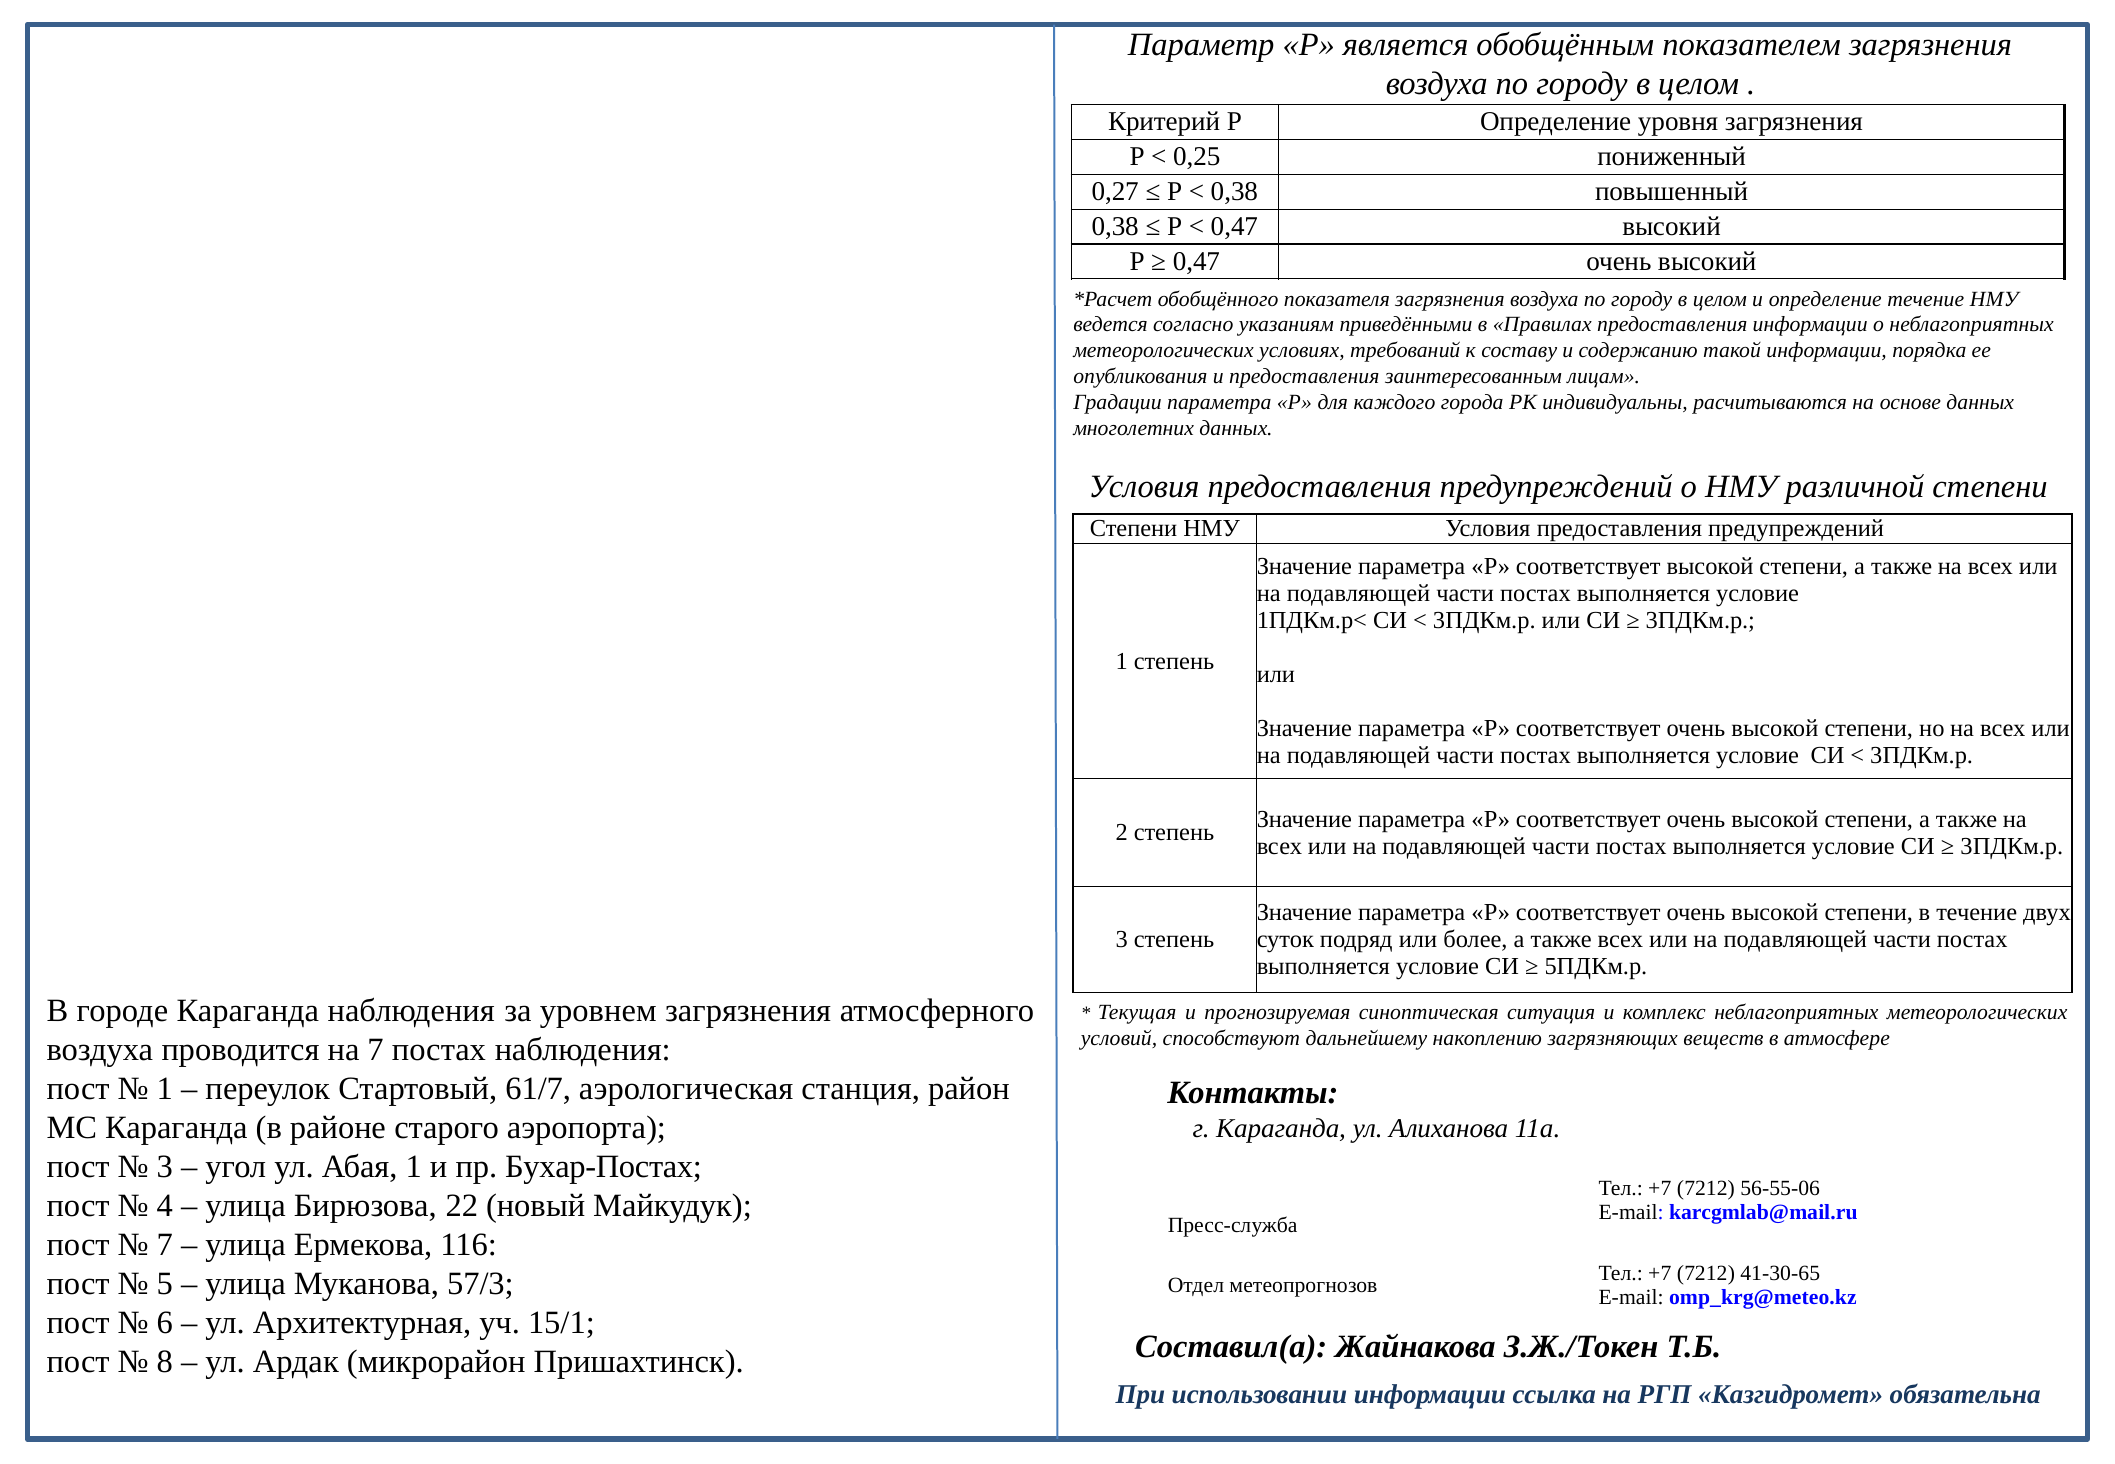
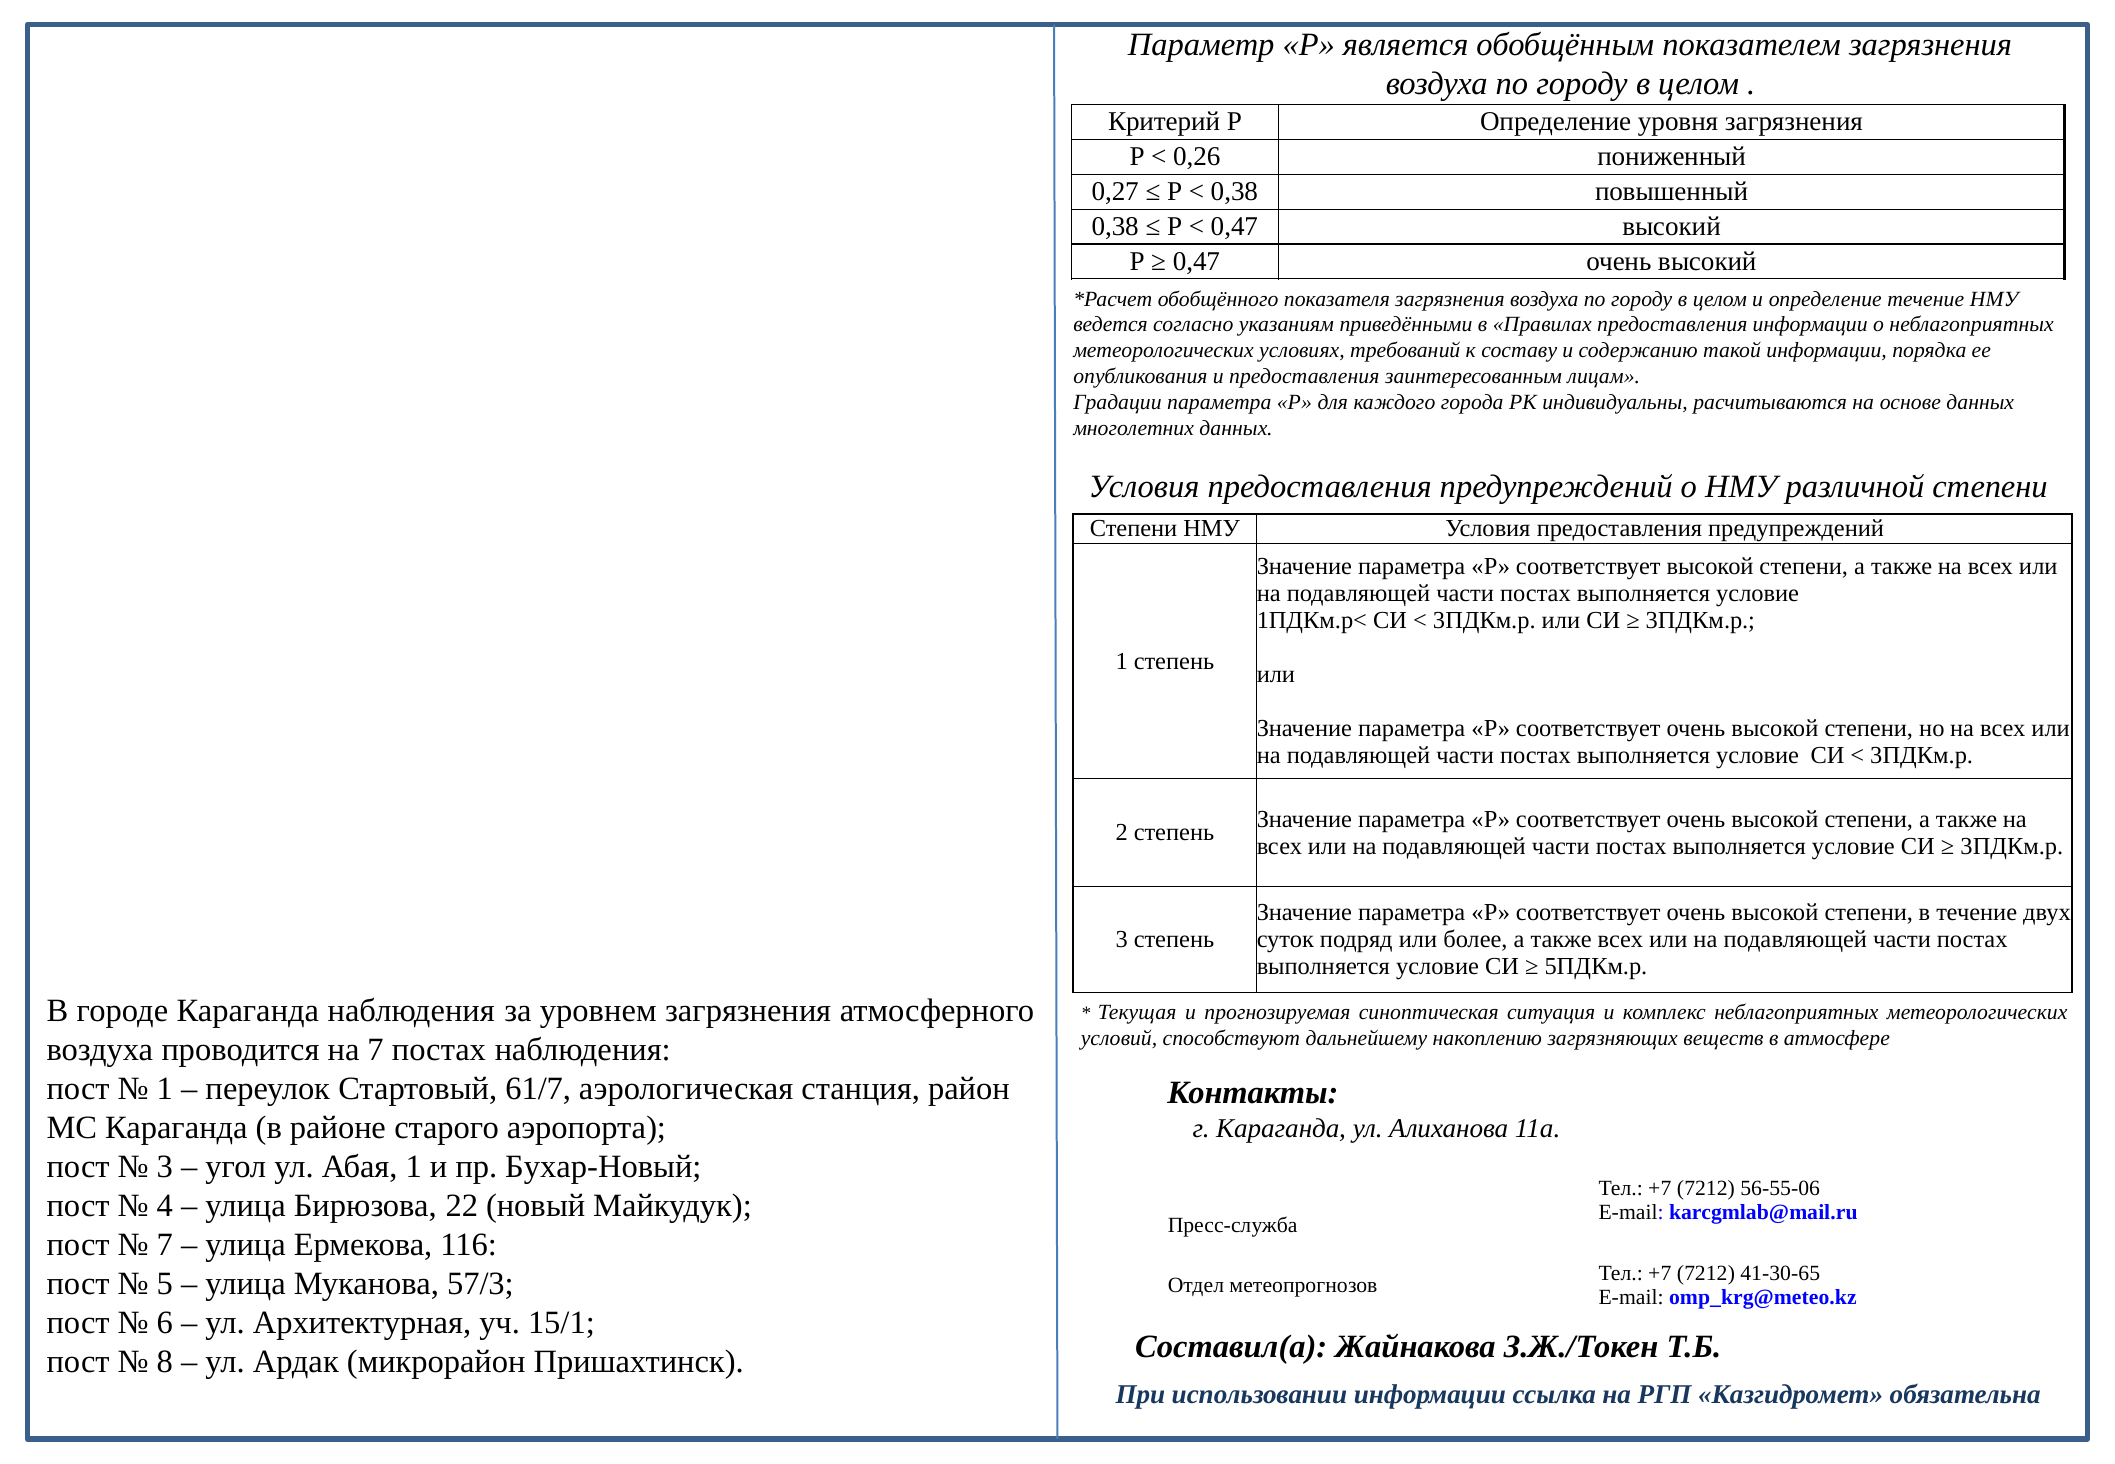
0,25: 0,25 -> 0,26 (1197, 157)
Бухар-Постах: Бухар-Постах -> Бухар-Новый (603, 1167)
